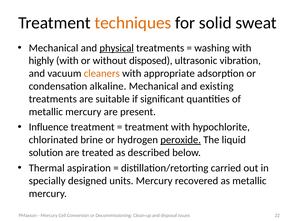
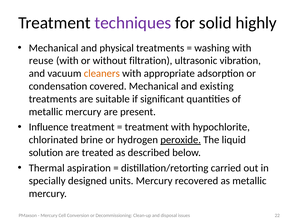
techniques colour: orange -> purple (133, 23)
sweat: sweat -> highly (256, 23)
physical underline: present -> none (117, 48)
highly: highly -> reuse (41, 61)
disposed: disposed -> filtration (151, 61)
alkaline: alkaline -> covered (108, 86)
